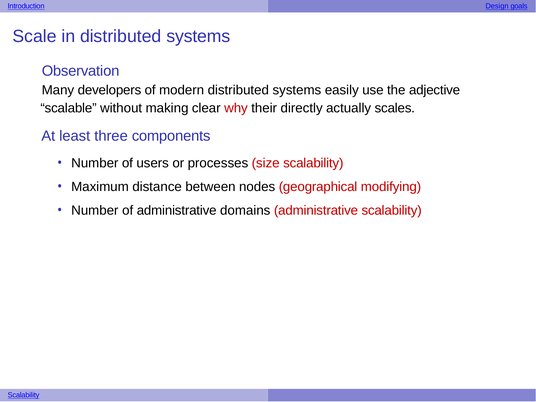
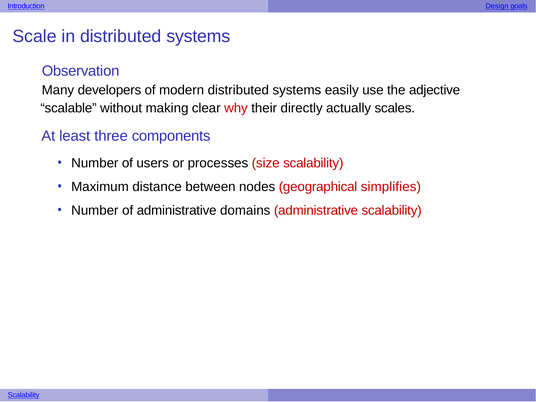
modifying: modifying -> simplifies (391, 187)
